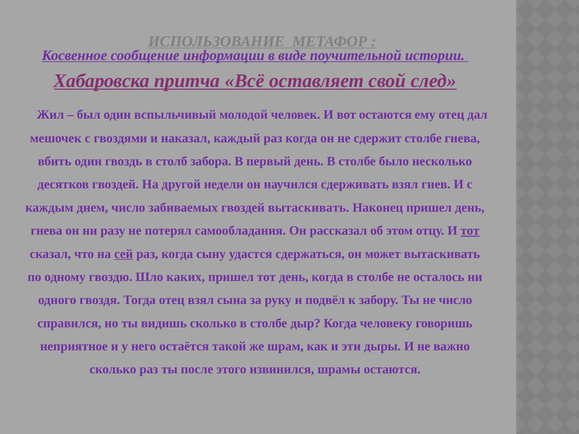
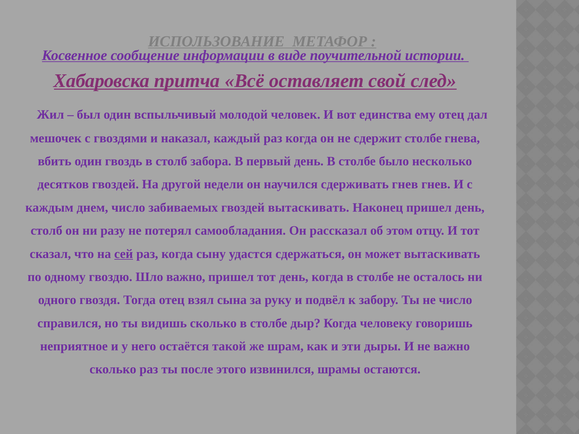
вот остаются: остаются -> единства (385, 115)
сдерживать взял: взял -> гнев (405, 185)
гнева: гнева -> столб (46, 231)
тот underline: present -> none (470, 231)
Шло каких: каких -> важно (186, 277)
